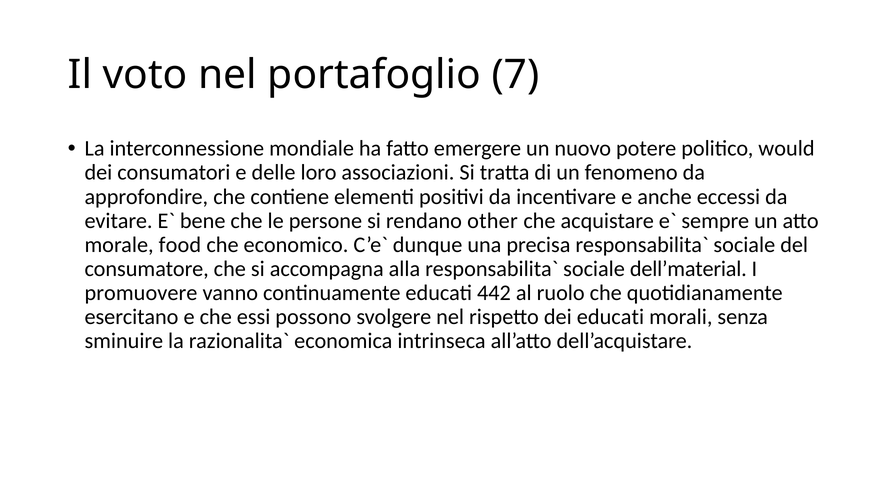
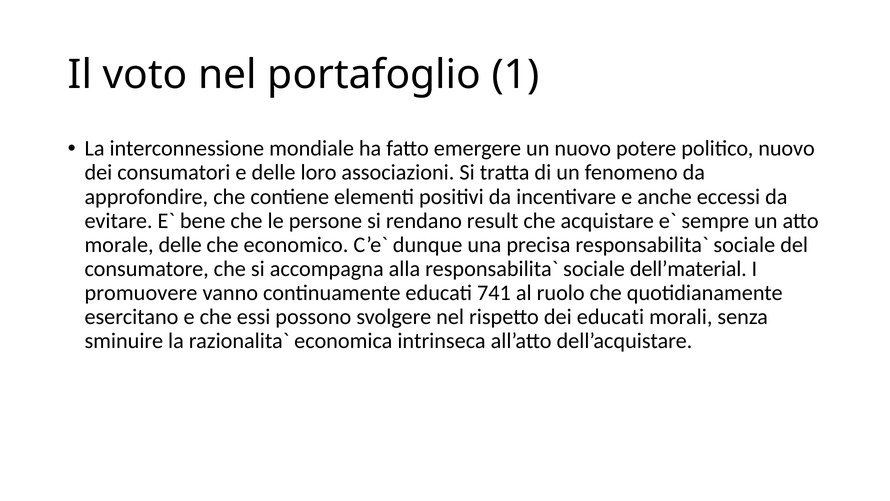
7: 7 -> 1 (516, 75)
politico would: would -> nuovo (787, 148)
other: other -> result (493, 221)
morale food: food -> delle (180, 245)
442: 442 -> 741 (494, 293)
